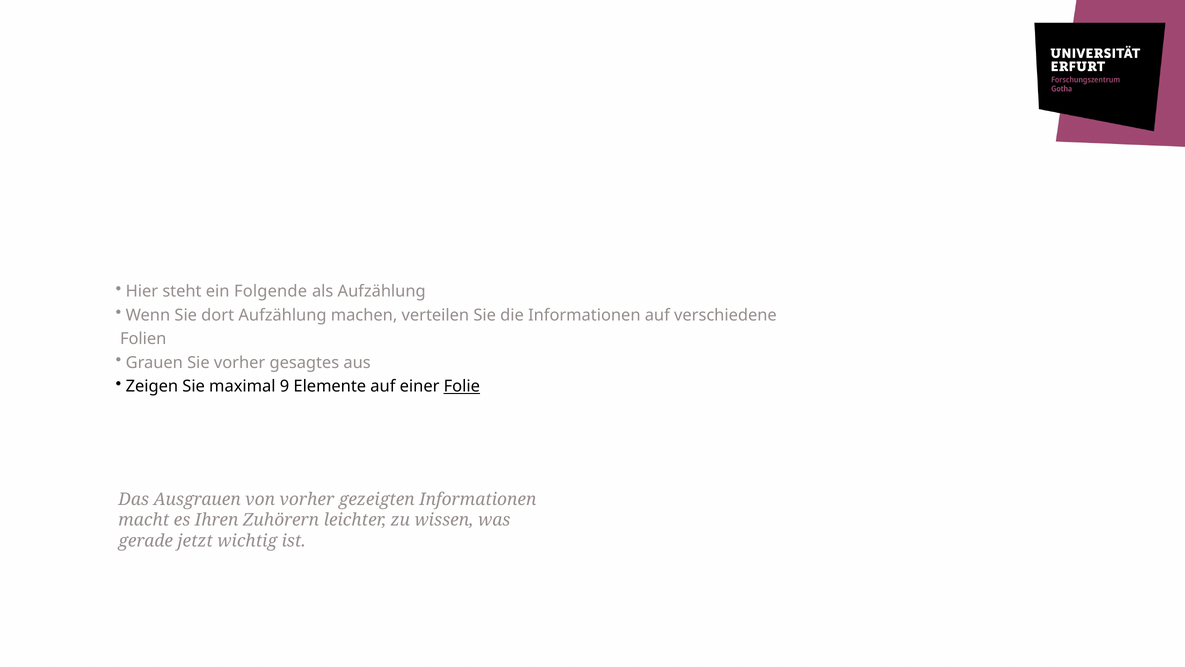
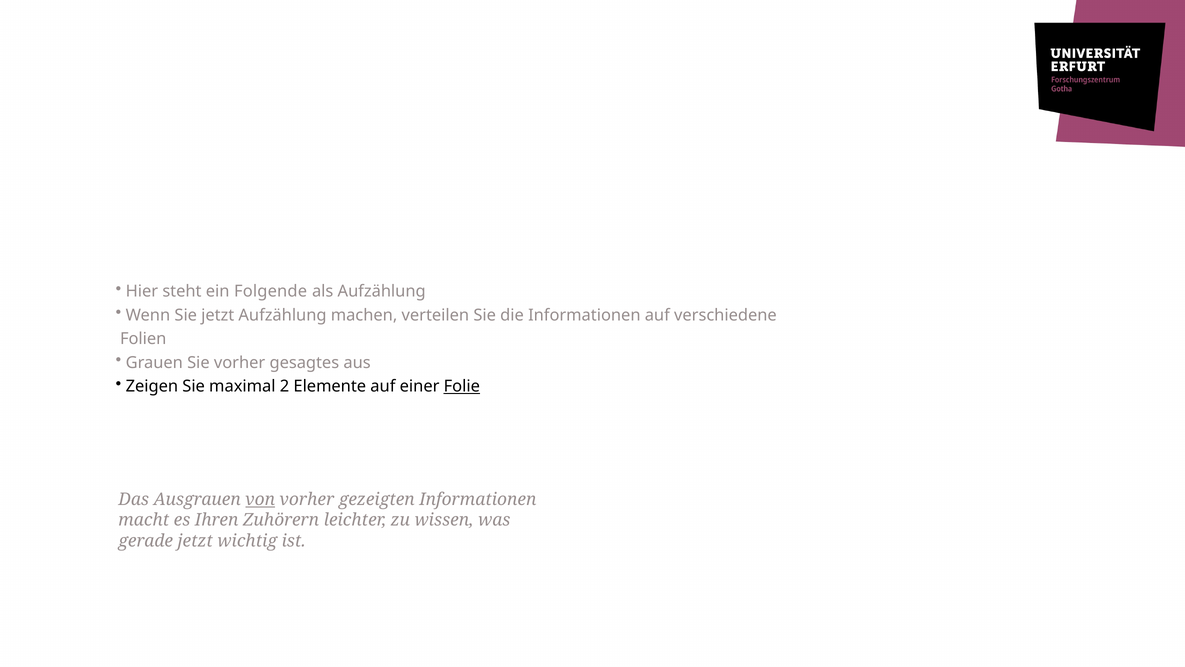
Sie dort: dort -> jetzt (218, 315)
9: 9 -> 2 (284, 386)
von underline: none -> present (260, 499)
